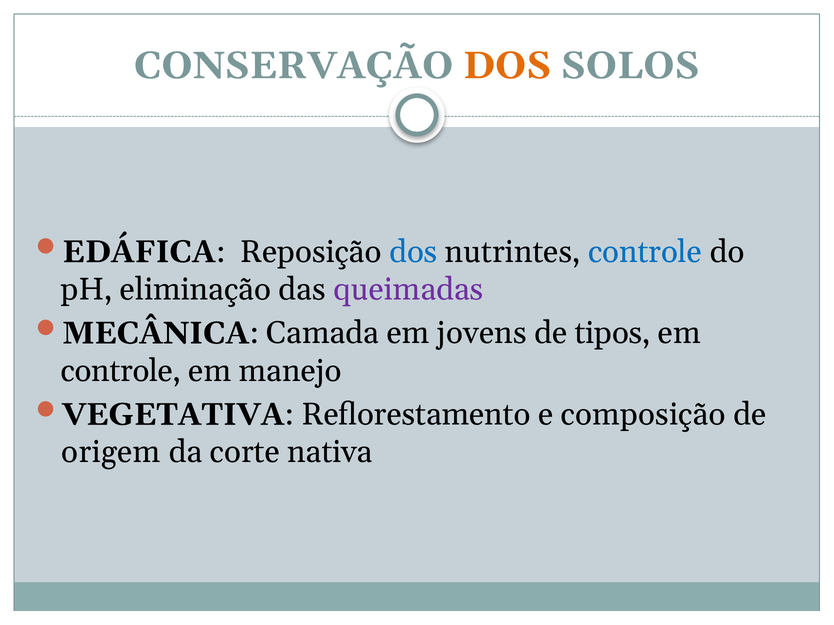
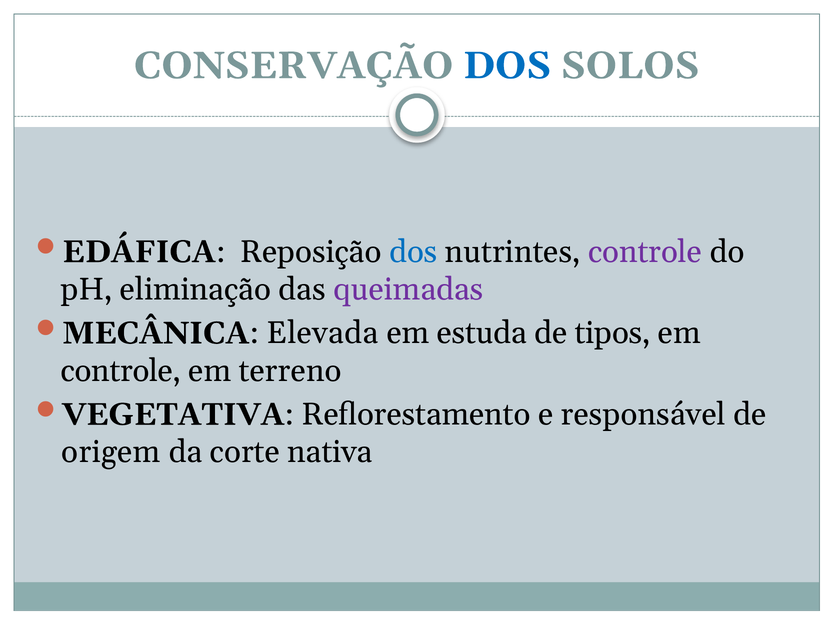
DOS colour: orange -> blue (507, 66)
controle colour: blue -> purple (645, 252)
Camada: Camada -> Elevada (323, 333)
jovens: jovens -> estuda (482, 333)
manejo: manejo -> terreno (290, 371)
composição: composição -> responsável (643, 415)
